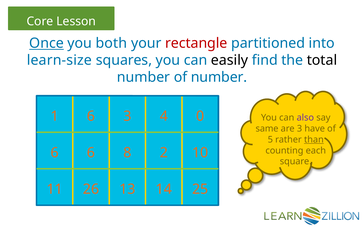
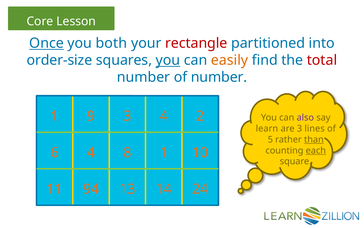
learn-size: learn-size -> order-size (59, 60)
you underline: none -> present (168, 60)
easily colour: black -> orange (230, 60)
total colour: black -> red (322, 60)
1 6: 6 -> 9 (91, 116)
0: 0 -> 2 (200, 116)
same: same -> learn (267, 128)
have: have -> lines (315, 128)
each underline: none -> present (316, 150)
6 6: 6 -> 4 (91, 152)
8 2: 2 -> 1 (164, 152)
26: 26 -> 94 (91, 189)
25: 25 -> 24 (200, 189)
